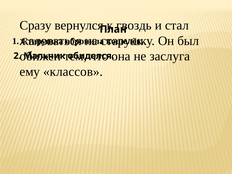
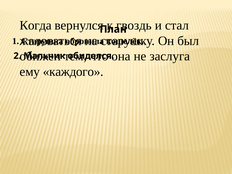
Сразу: Сразу -> Когда (36, 25)
классов: классов -> каждого (73, 72)
